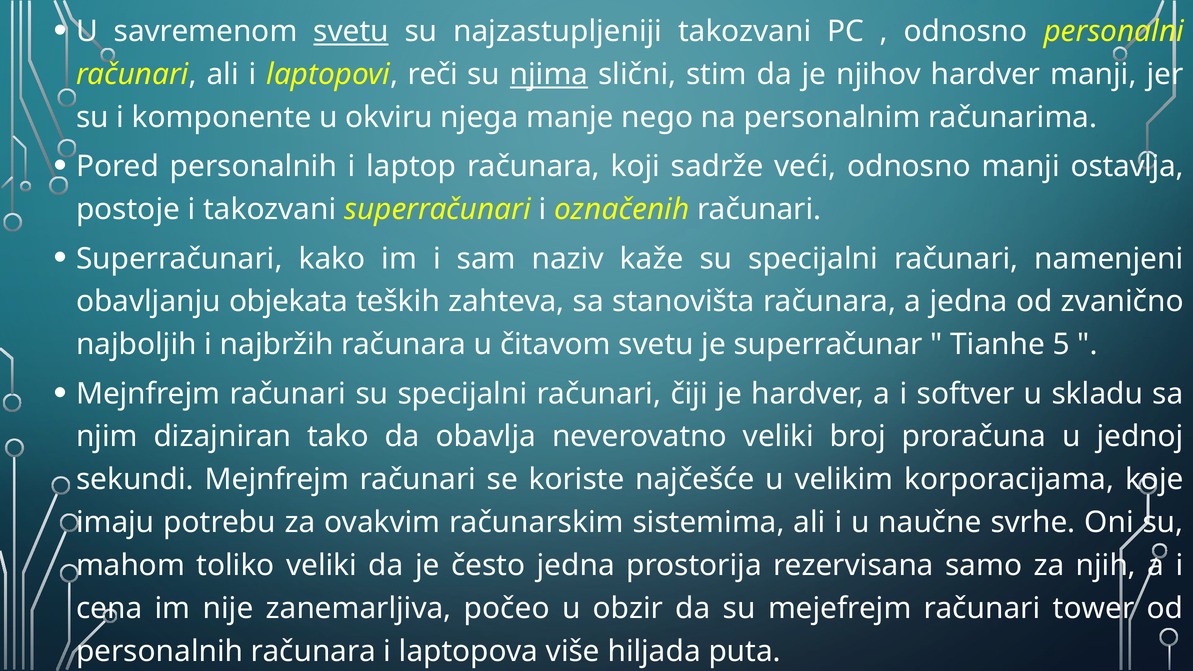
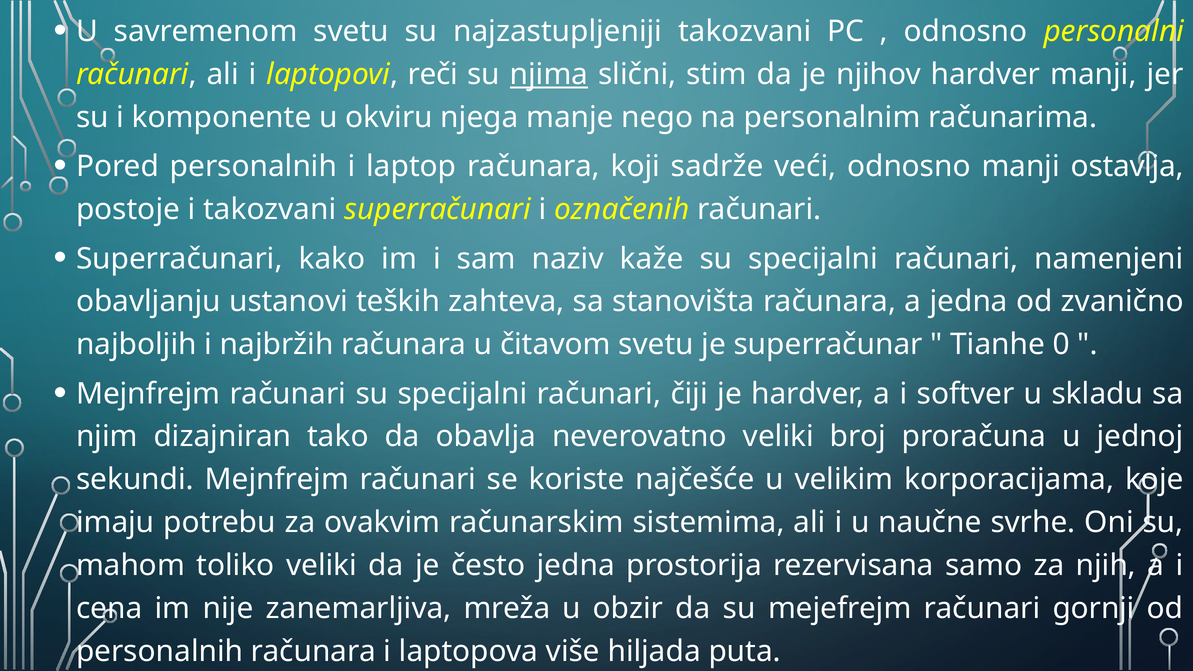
svetu underline: present -> none (351, 32)
objekata: objekata -> ustanovi (289, 302)
5: 5 -> 0 (1061, 345)
počeo: počeo -> mreža (507, 608)
tower: tower -> gornji (1094, 608)
